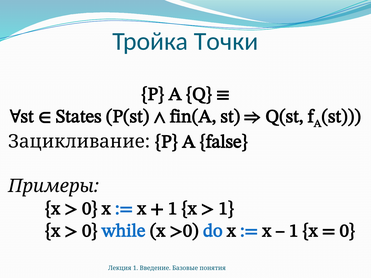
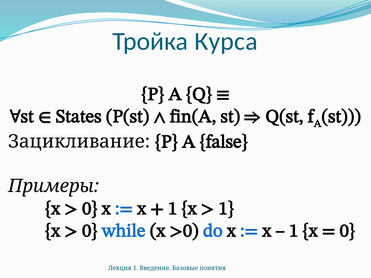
Точки: Точки -> Курса (226, 41)
